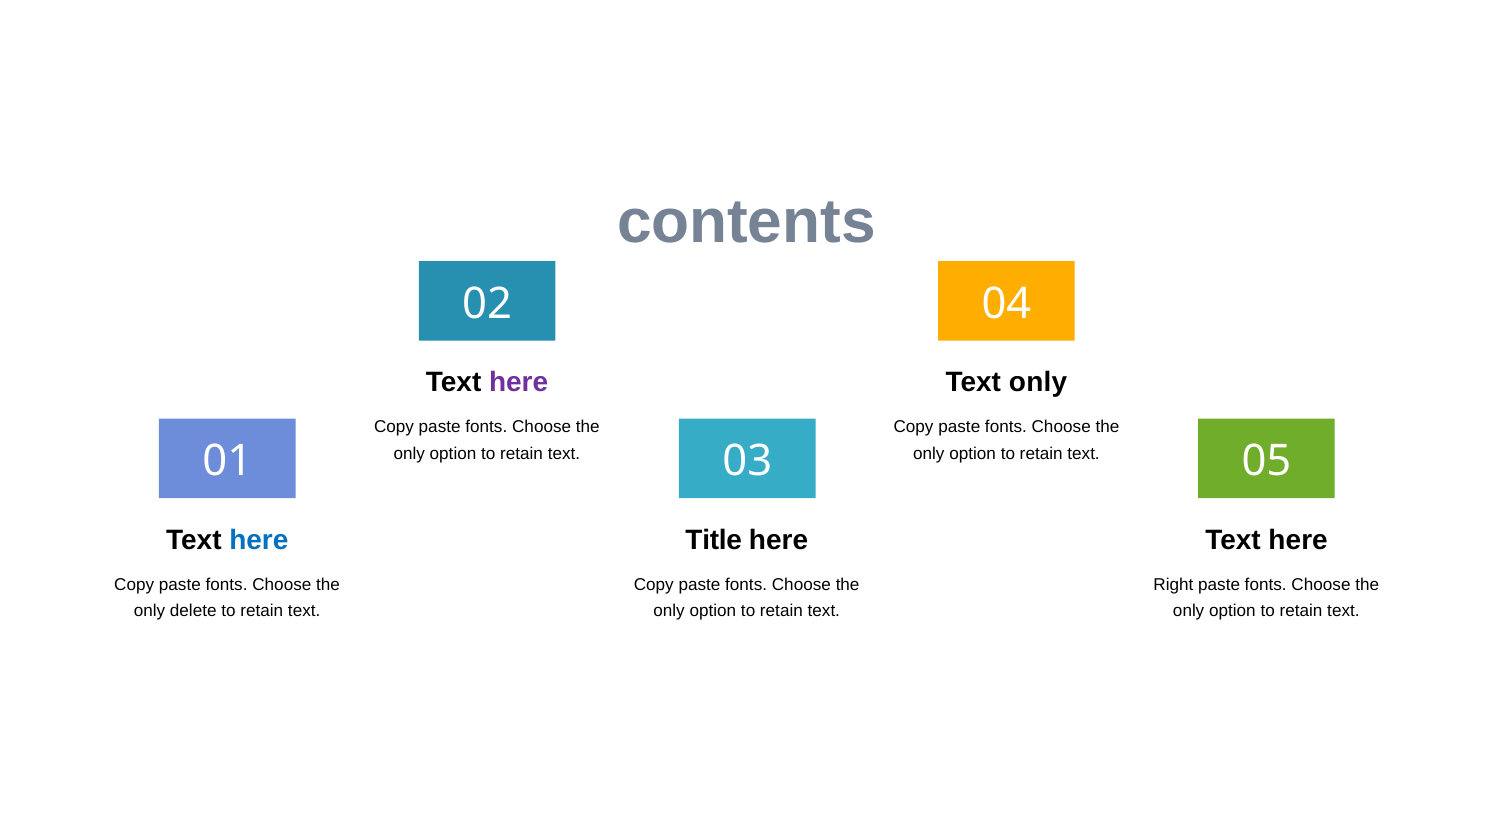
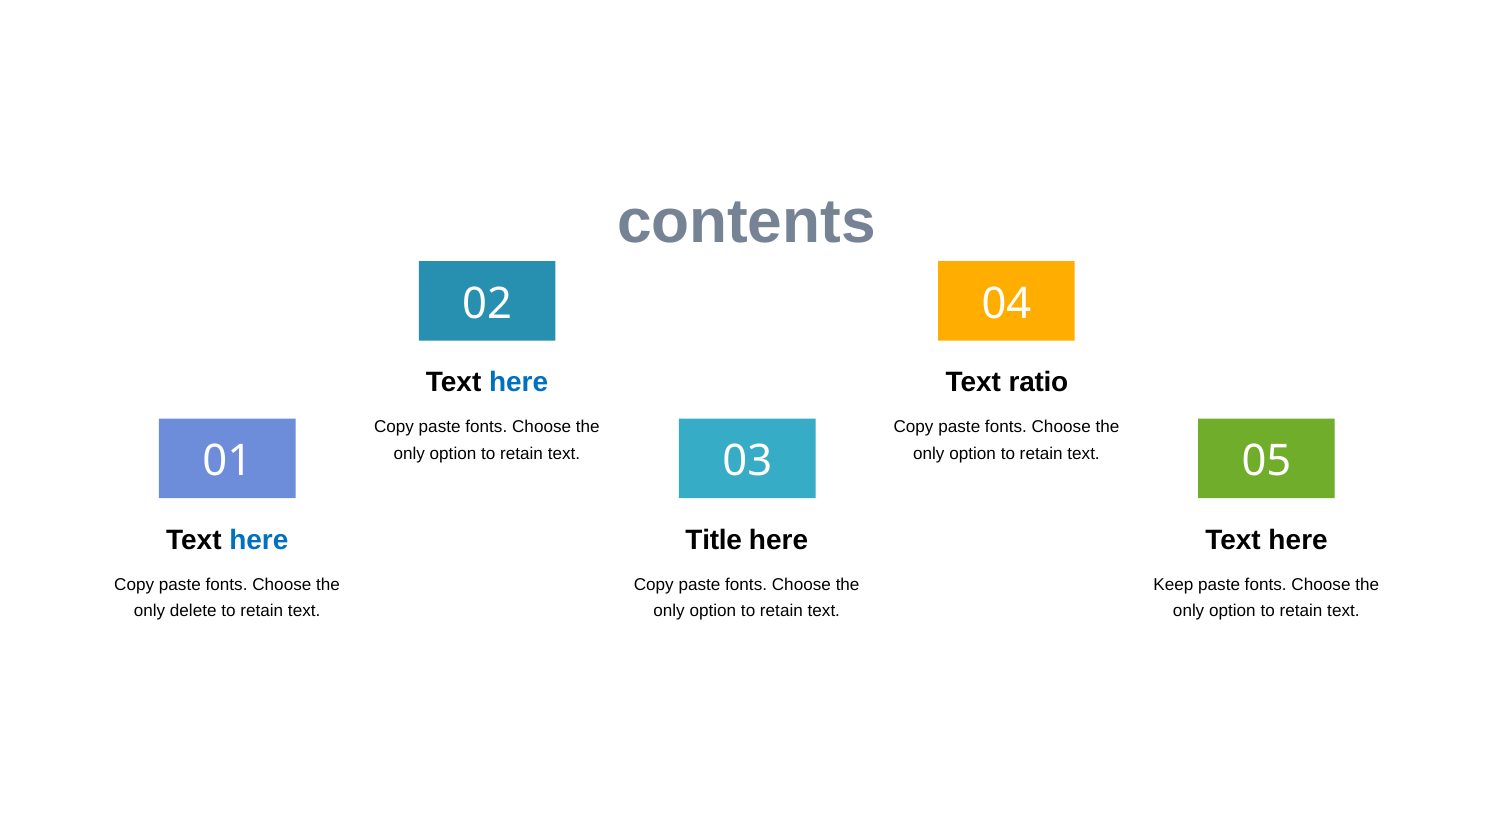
here colour: purple -> blue (519, 383)
Text only: only -> ratio (1038, 383)
Right: Right -> Keep (1173, 584)
